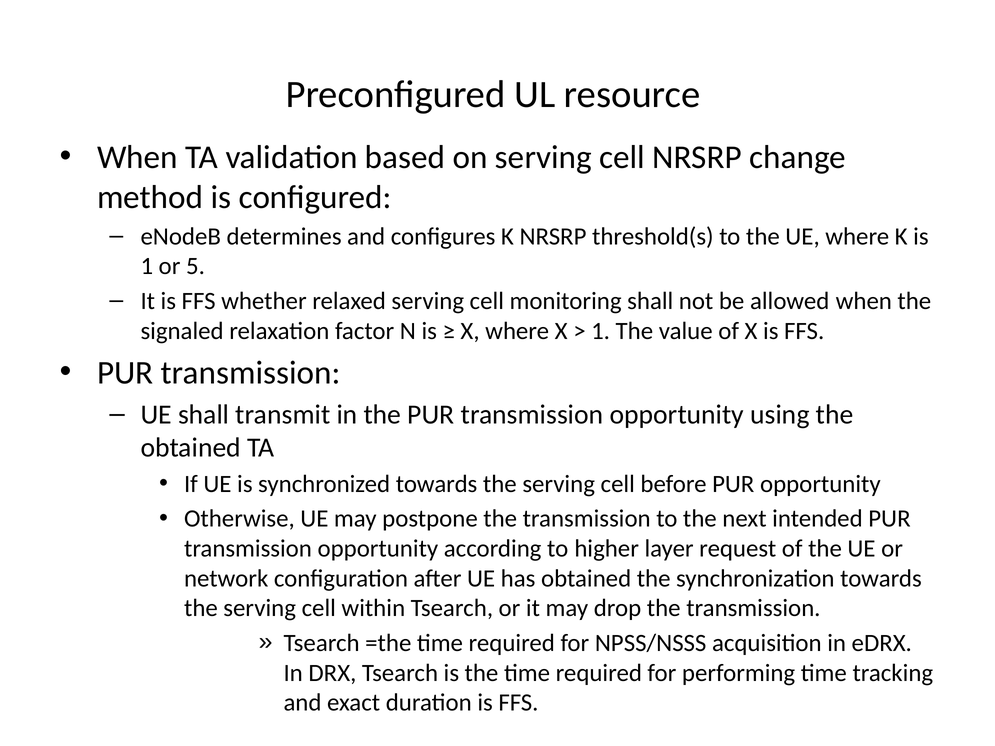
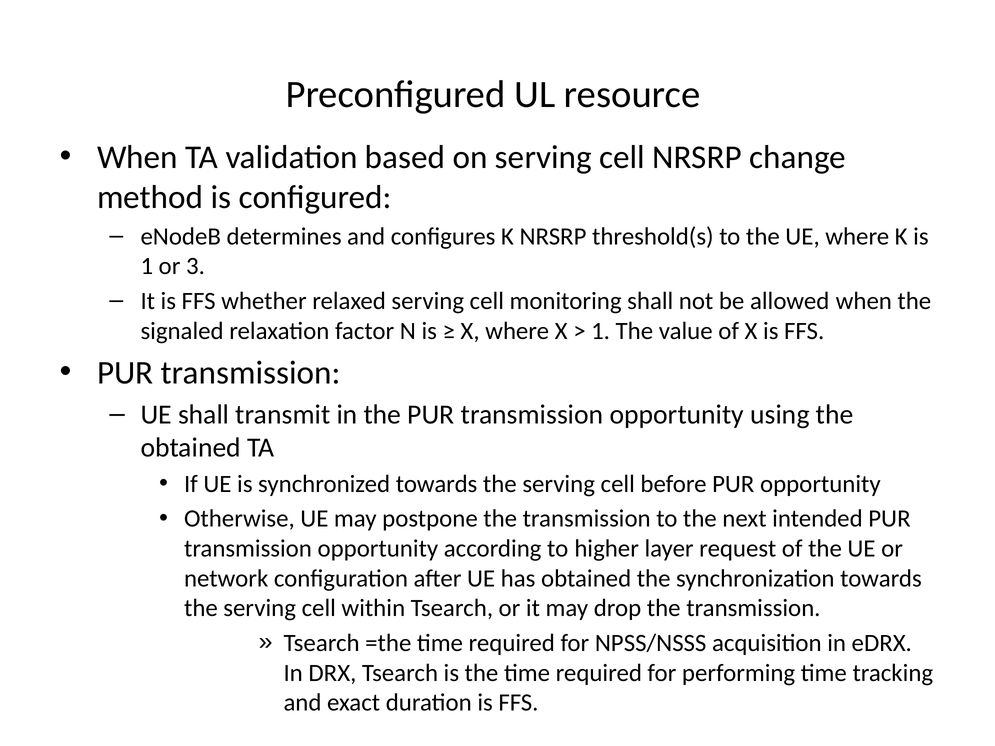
5: 5 -> 3 (196, 266)
